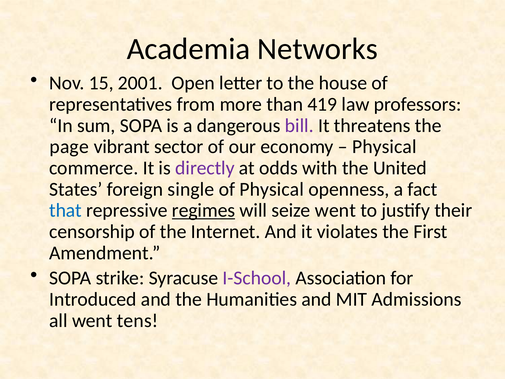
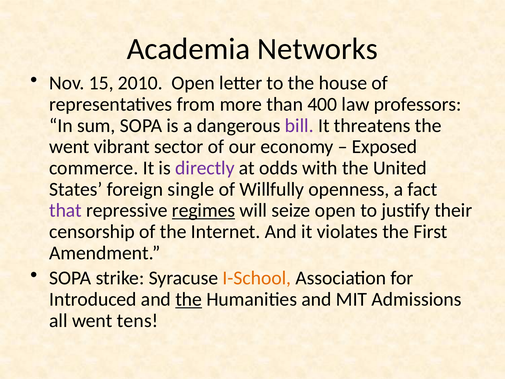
2001: 2001 -> 2010 (140, 83)
419: 419 -> 400 (322, 104)
page: page -> went (69, 147)
Physical: Physical -> Exposed (385, 147)
of Physical: Physical -> Willfully (272, 189)
that colour: blue -> purple (66, 210)
seize went: went -> open (335, 210)
I-School colour: purple -> orange (257, 278)
the underline: none -> present (189, 299)
